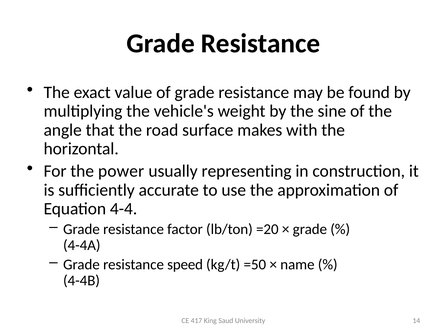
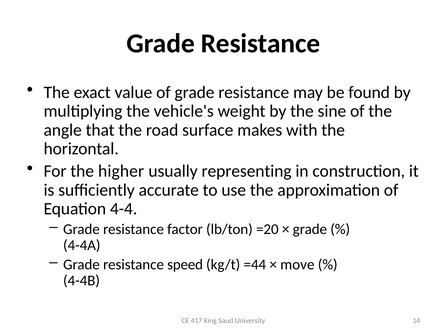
power: power -> higher (121, 171)
=50: =50 -> =44 (255, 264)
name: name -> move (297, 264)
